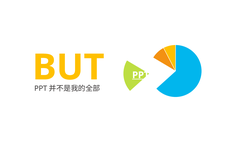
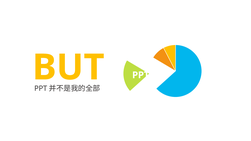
PPT underline: present -> none (141, 75)
